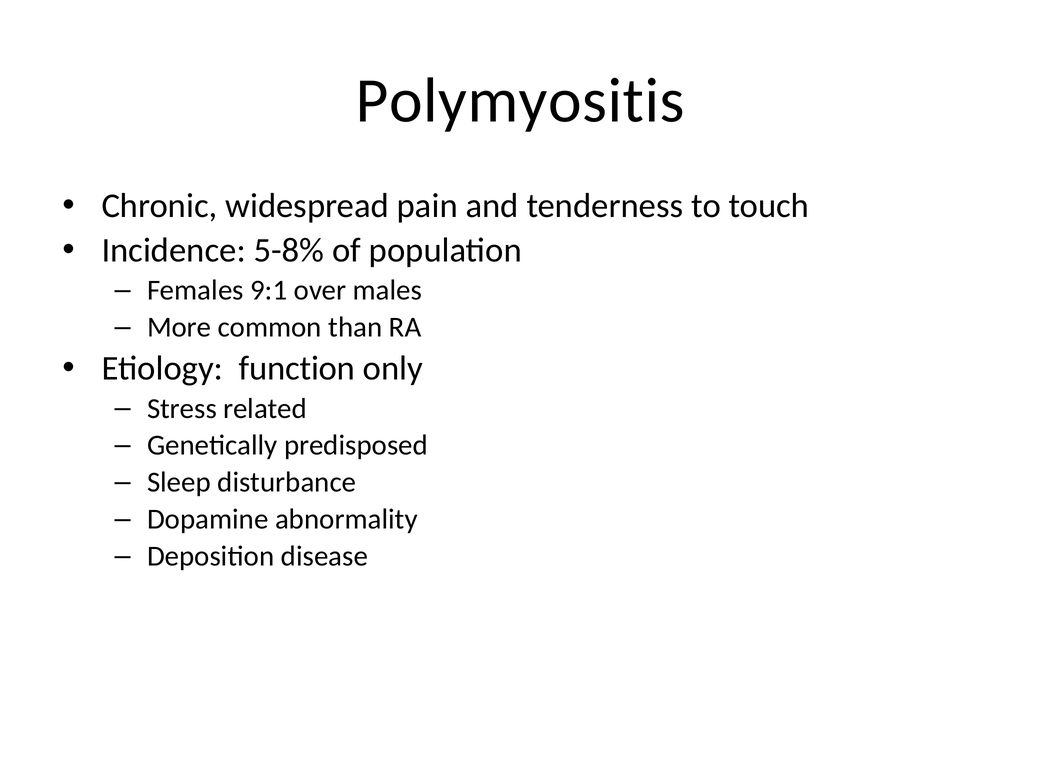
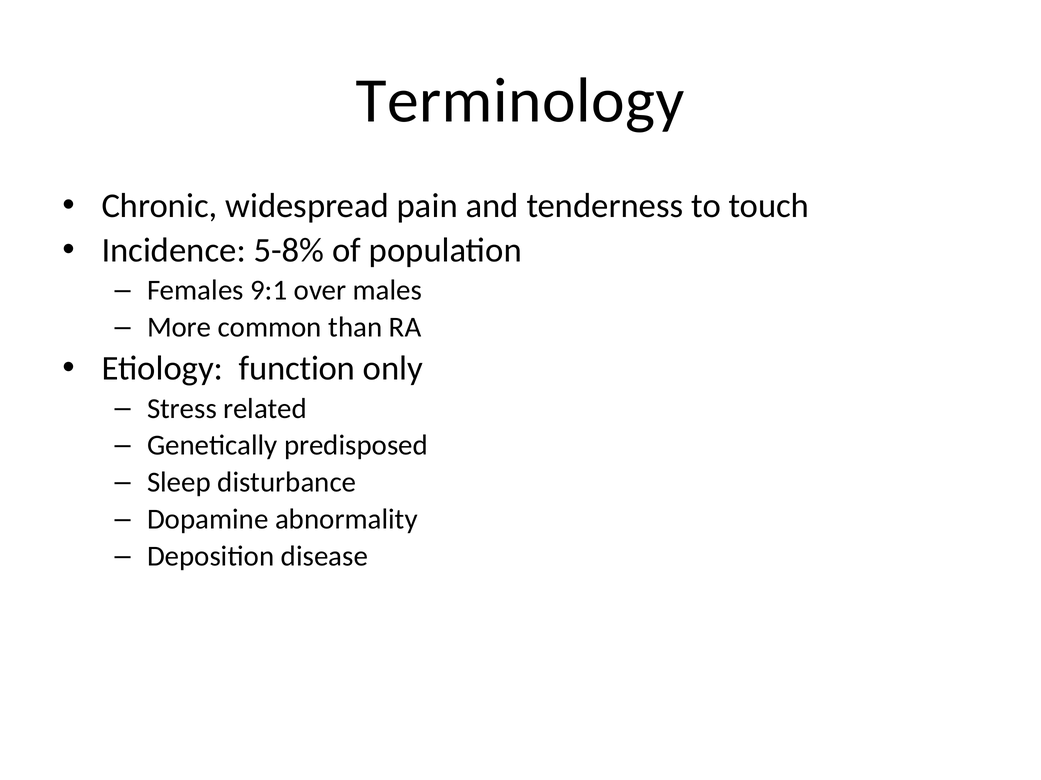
Polymyositis: Polymyositis -> Terminology (520, 101)
